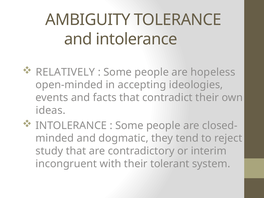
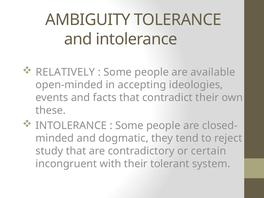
hopeless: hopeless -> available (213, 72)
ideas: ideas -> these (51, 110)
interim: interim -> certain (209, 151)
